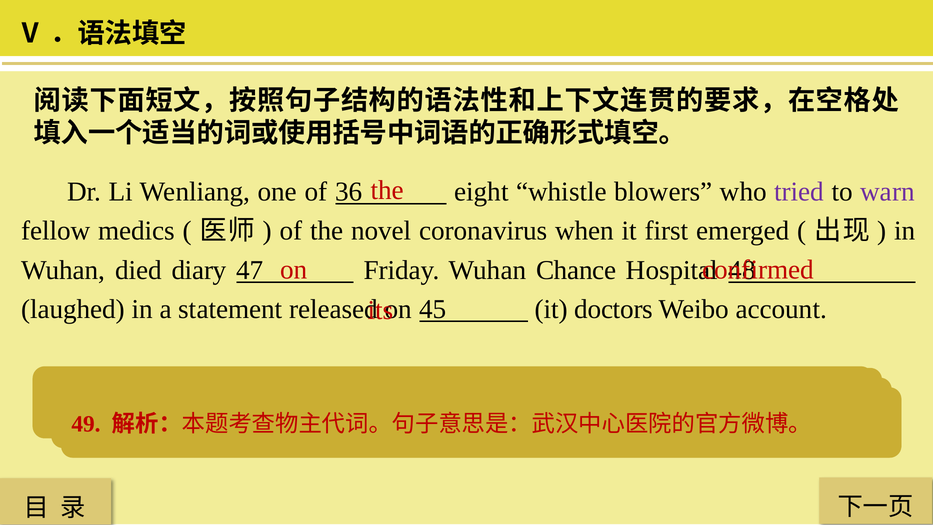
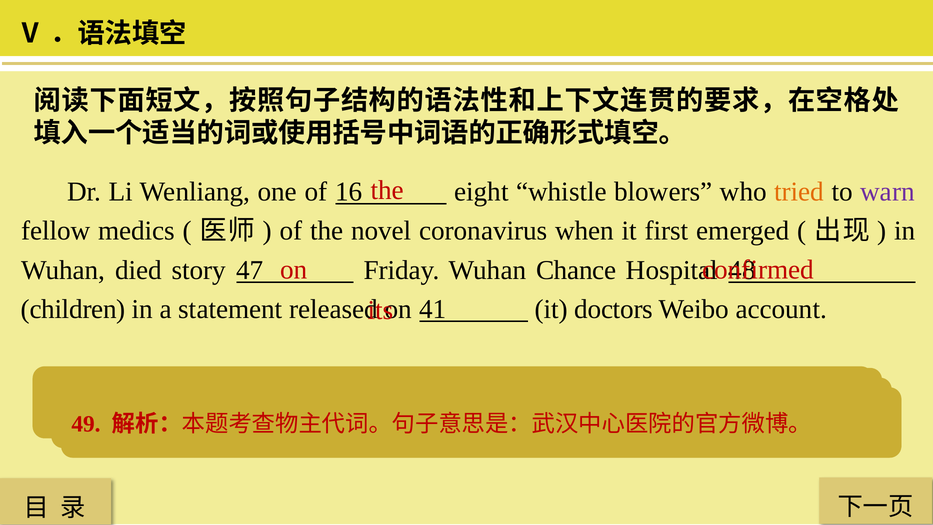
36: 36 -> 16 (349, 192)
tried colour: purple -> orange (799, 192)
diary: diary -> story (199, 270)
laughed: laughed -> children (73, 309)
45: 45 -> 41 (433, 309)
